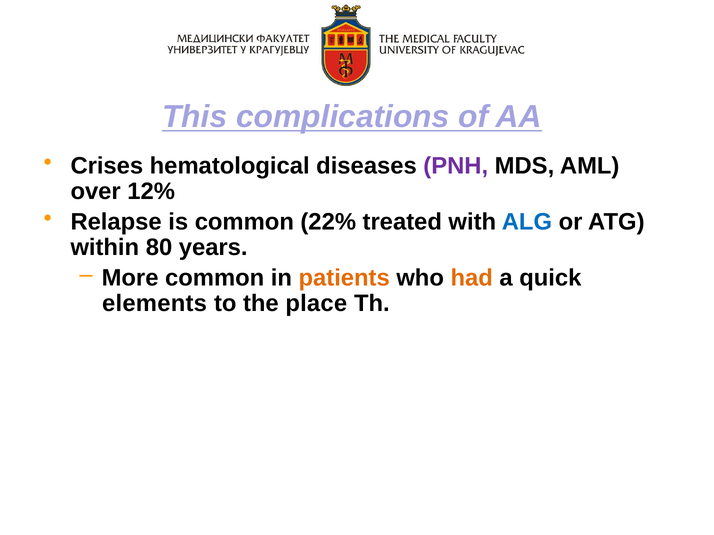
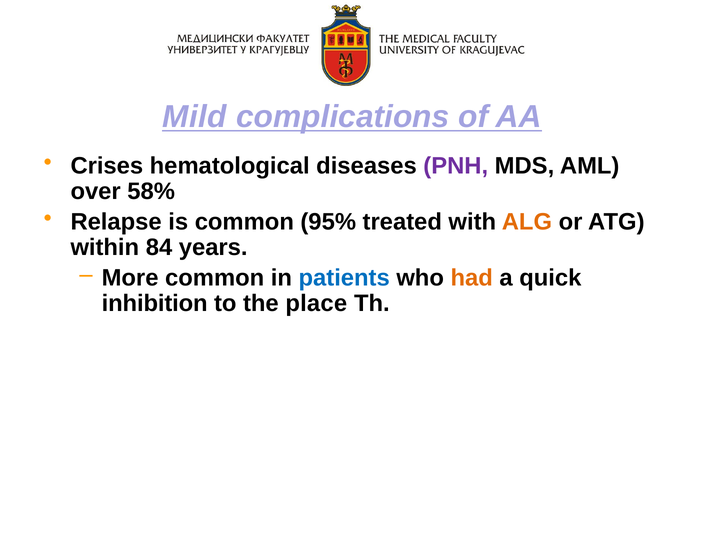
This: This -> Mild (195, 117)
12%: 12% -> 58% (151, 192)
22%: 22% -> 95% (328, 222)
ALG colour: blue -> orange (527, 222)
80: 80 -> 84 (159, 248)
patients colour: orange -> blue (344, 278)
elements: elements -> inhibition (155, 304)
